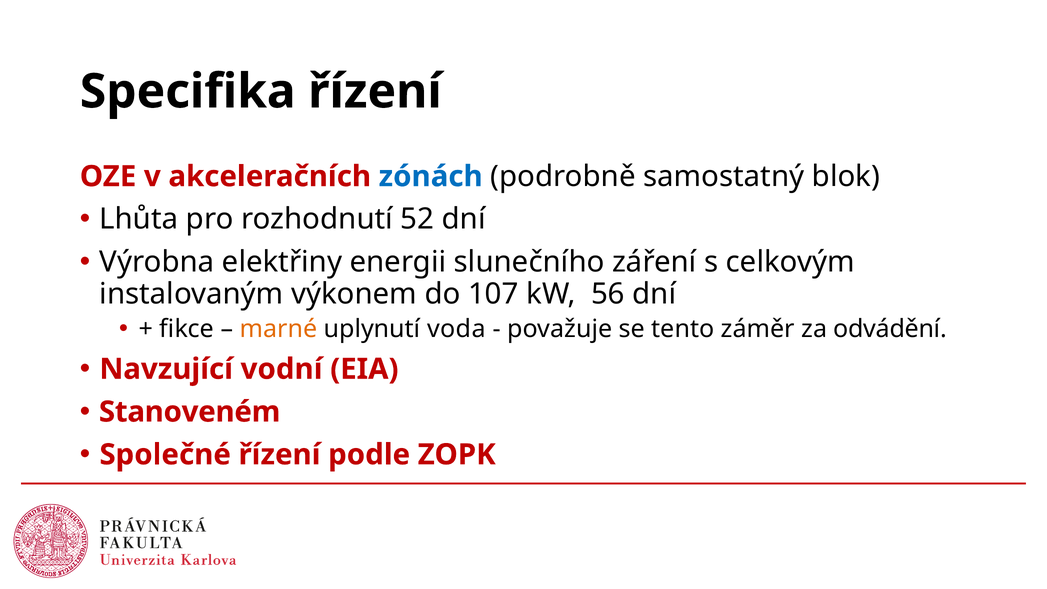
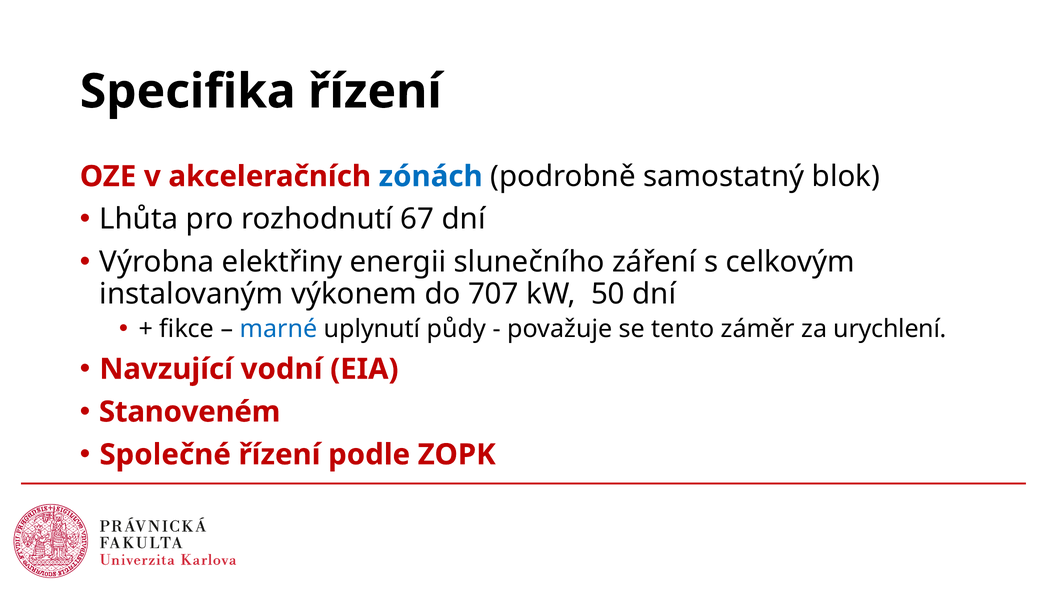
52: 52 -> 67 (417, 219)
107: 107 -> 707 (493, 294)
56: 56 -> 50 (608, 294)
marné colour: orange -> blue (278, 329)
voda: voda -> půdy (457, 329)
odvádění: odvádění -> urychlení (890, 329)
